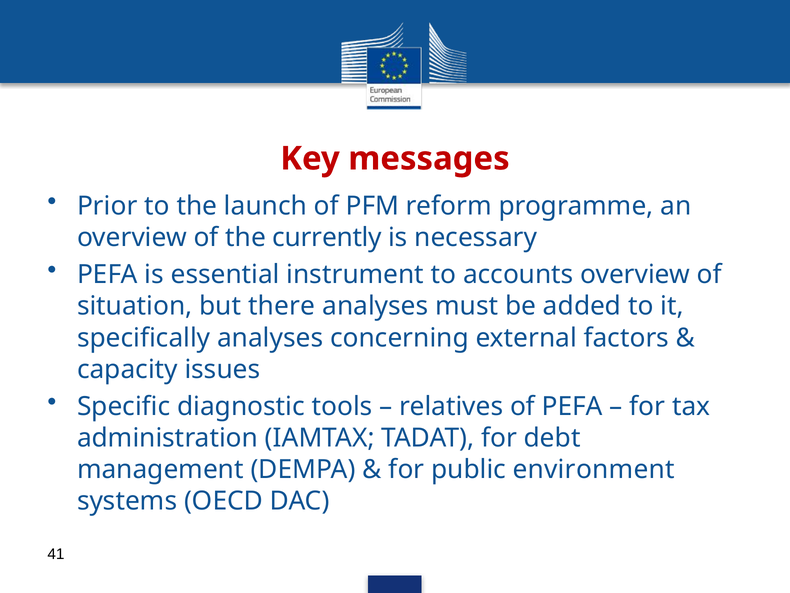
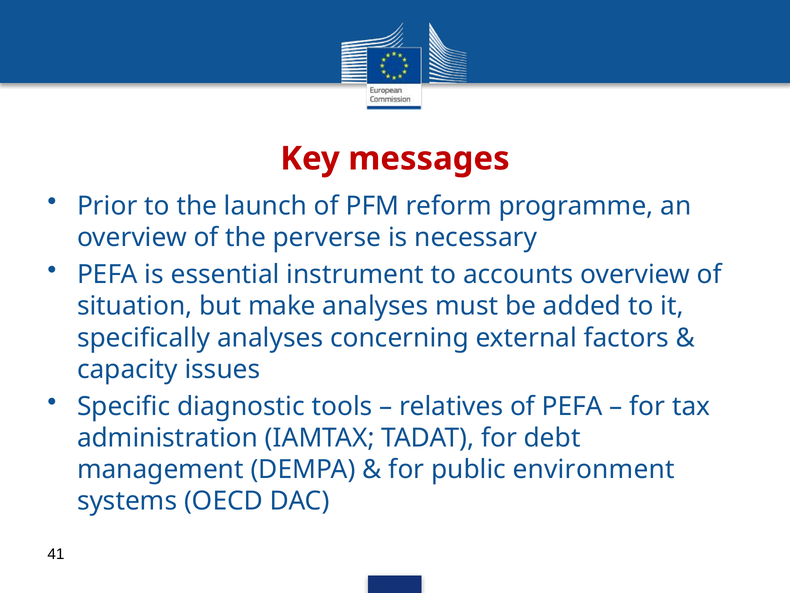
currently: currently -> perverse (327, 237)
there: there -> make (282, 306)
